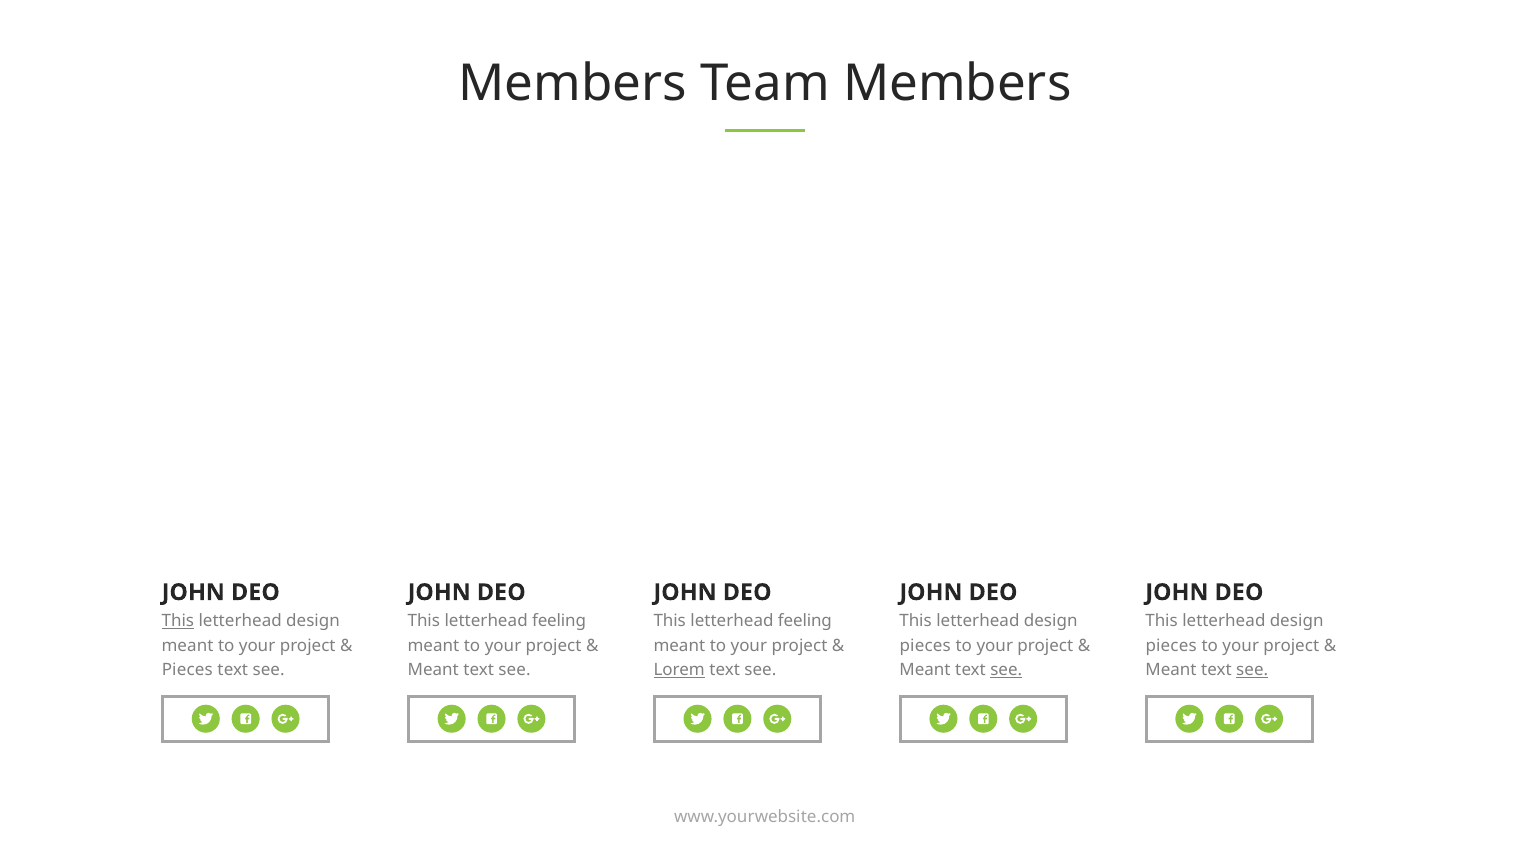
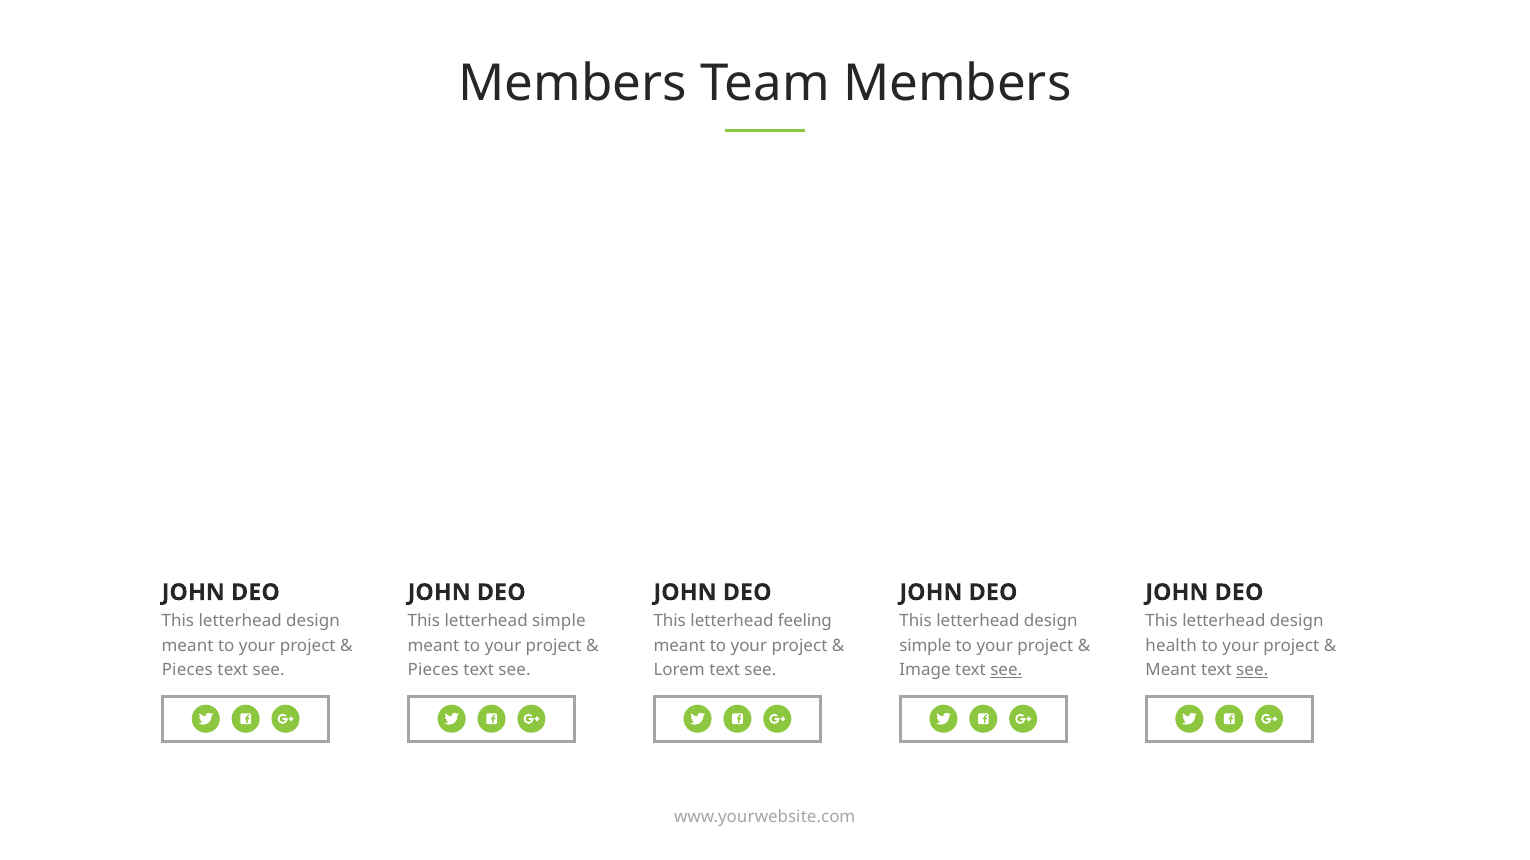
This underline: present -> none (178, 622)
feeling: feeling -> simple (559, 622)
pieces: pieces -> simple (925, 646)
pieces: pieces -> health (1171, 646)
Meant: Meant -> Pieces (433, 670)
Lorem underline: present -> none (679, 670)
Meant: Meant -> Image (925, 670)
